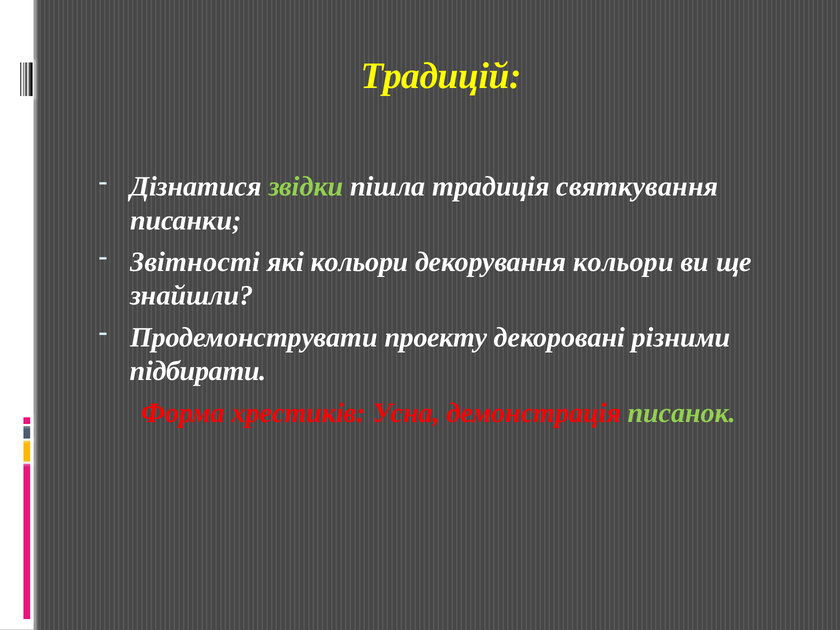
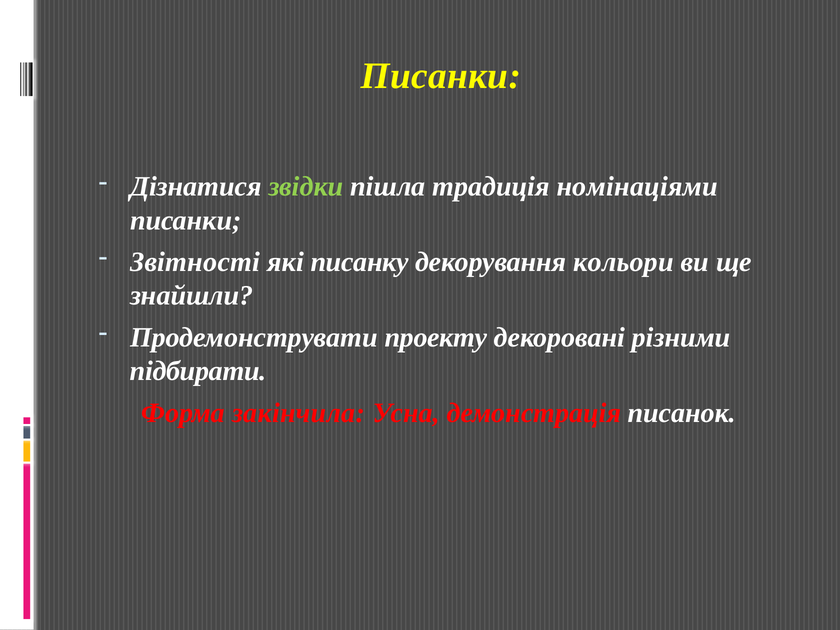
Традицій: Традицій -> Писанки (441, 76)
святкування: святкування -> номінаціями (637, 187)
які кольори: кольори -> писанку (360, 262)
хрестиків: хрестиків -> закінчила (299, 413)
писанок colour: light green -> white (682, 413)
